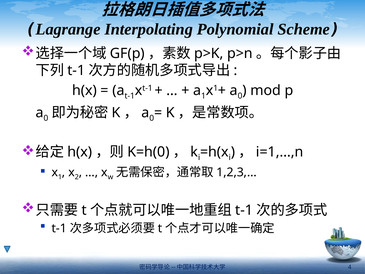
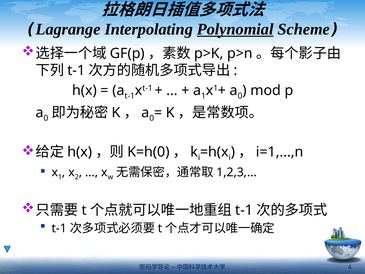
Polynomial underline: none -> present (235, 29)
